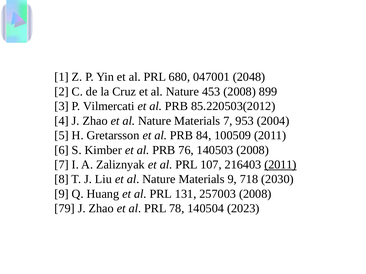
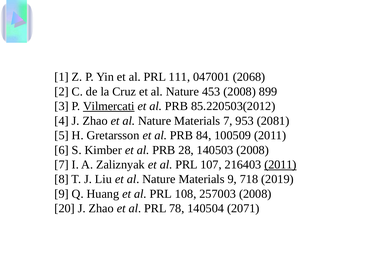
680: 680 -> 111 (179, 77)
2048: 2048 -> 2068 (249, 77)
Vilmercati underline: none -> present (109, 106)
2004: 2004 -> 2081 (273, 121)
76: 76 -> 28 (186, 150)
2030: 2030 -> 2019 (277, 180)
131: 131 -> 108 (186, 194)
79: 79 -> 20 (65, 209)
2023: 2023 -> 2071 (243, 209)
